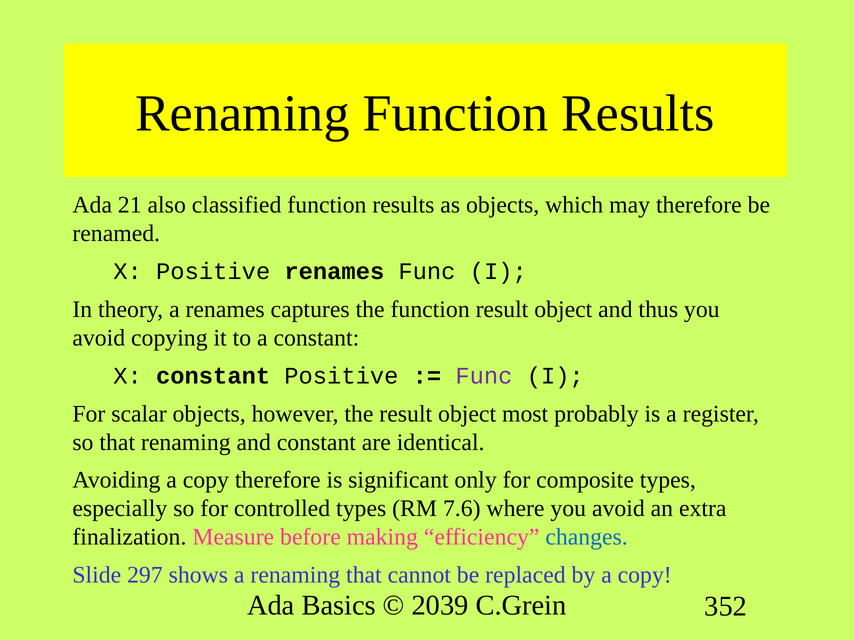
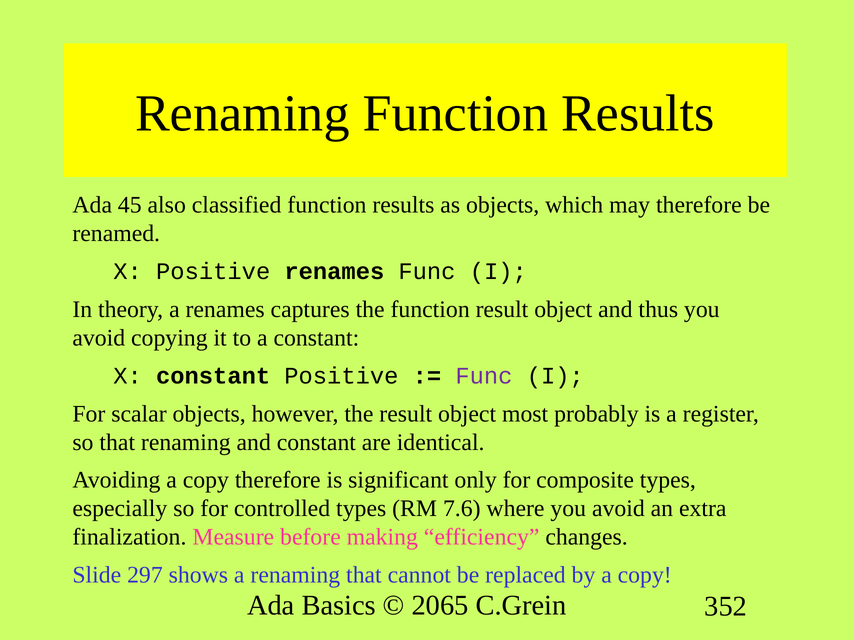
21: 21 -> 45 (130, 205)
changes colour: blue -> black (587, 537)
2039: 2039 -> 2065 (440, 606)
